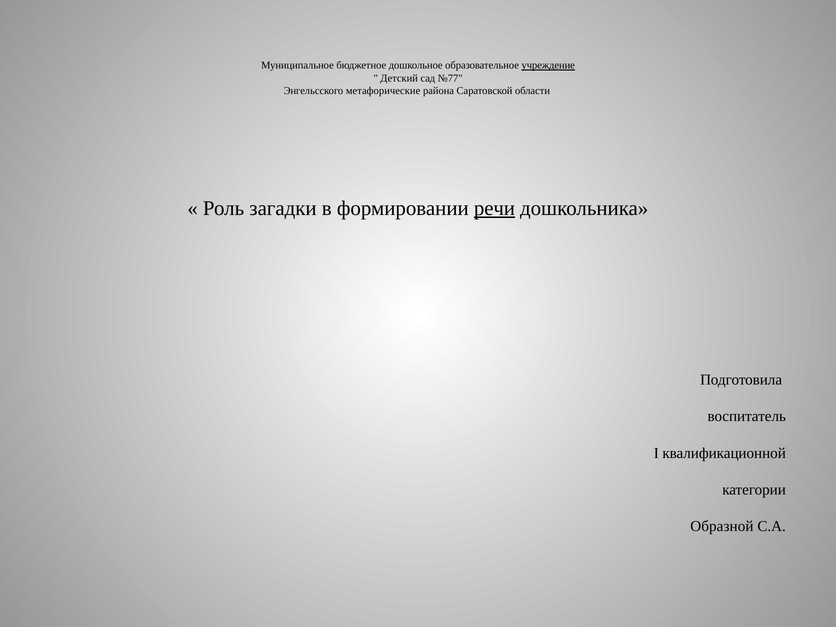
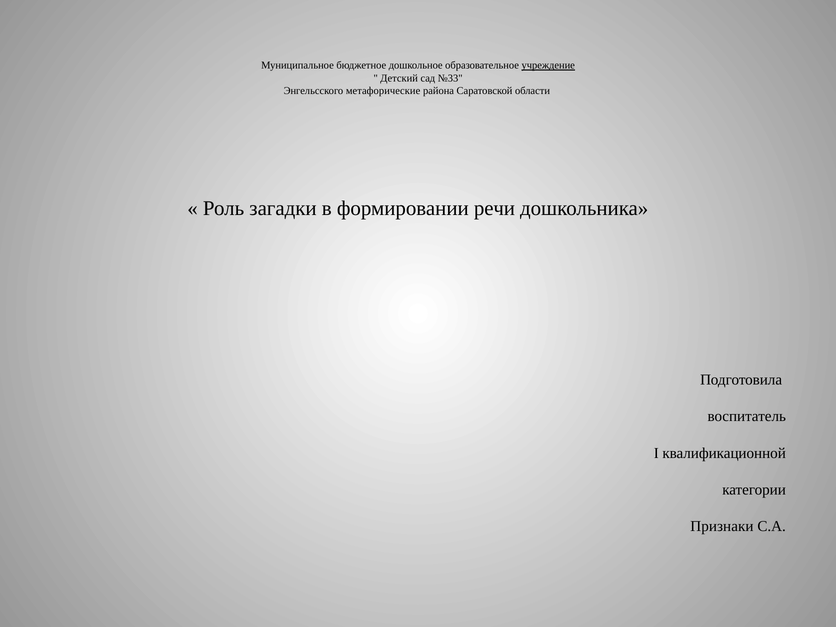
№77: №77 -> №33 (450, 78)
речи underline: present -> none (494, 208)
Образной: Образной -> Признаки (722, 526)
